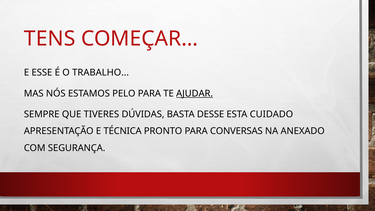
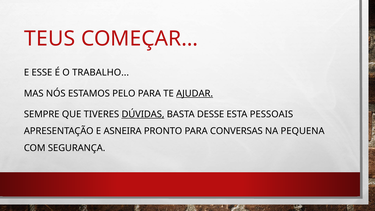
TENS: TENS -> TEUS (50, 39)
DÚVIDAS underline: none -> present (143, 114)
CUIDADO: CUIDADO -> PESSOAIS (271, 114)
TÉCNICA: TÉCNICA -> ASNEIRA (123, 131)
ANEXADO: ANEXADO -> PEQUENA (303, 131)
